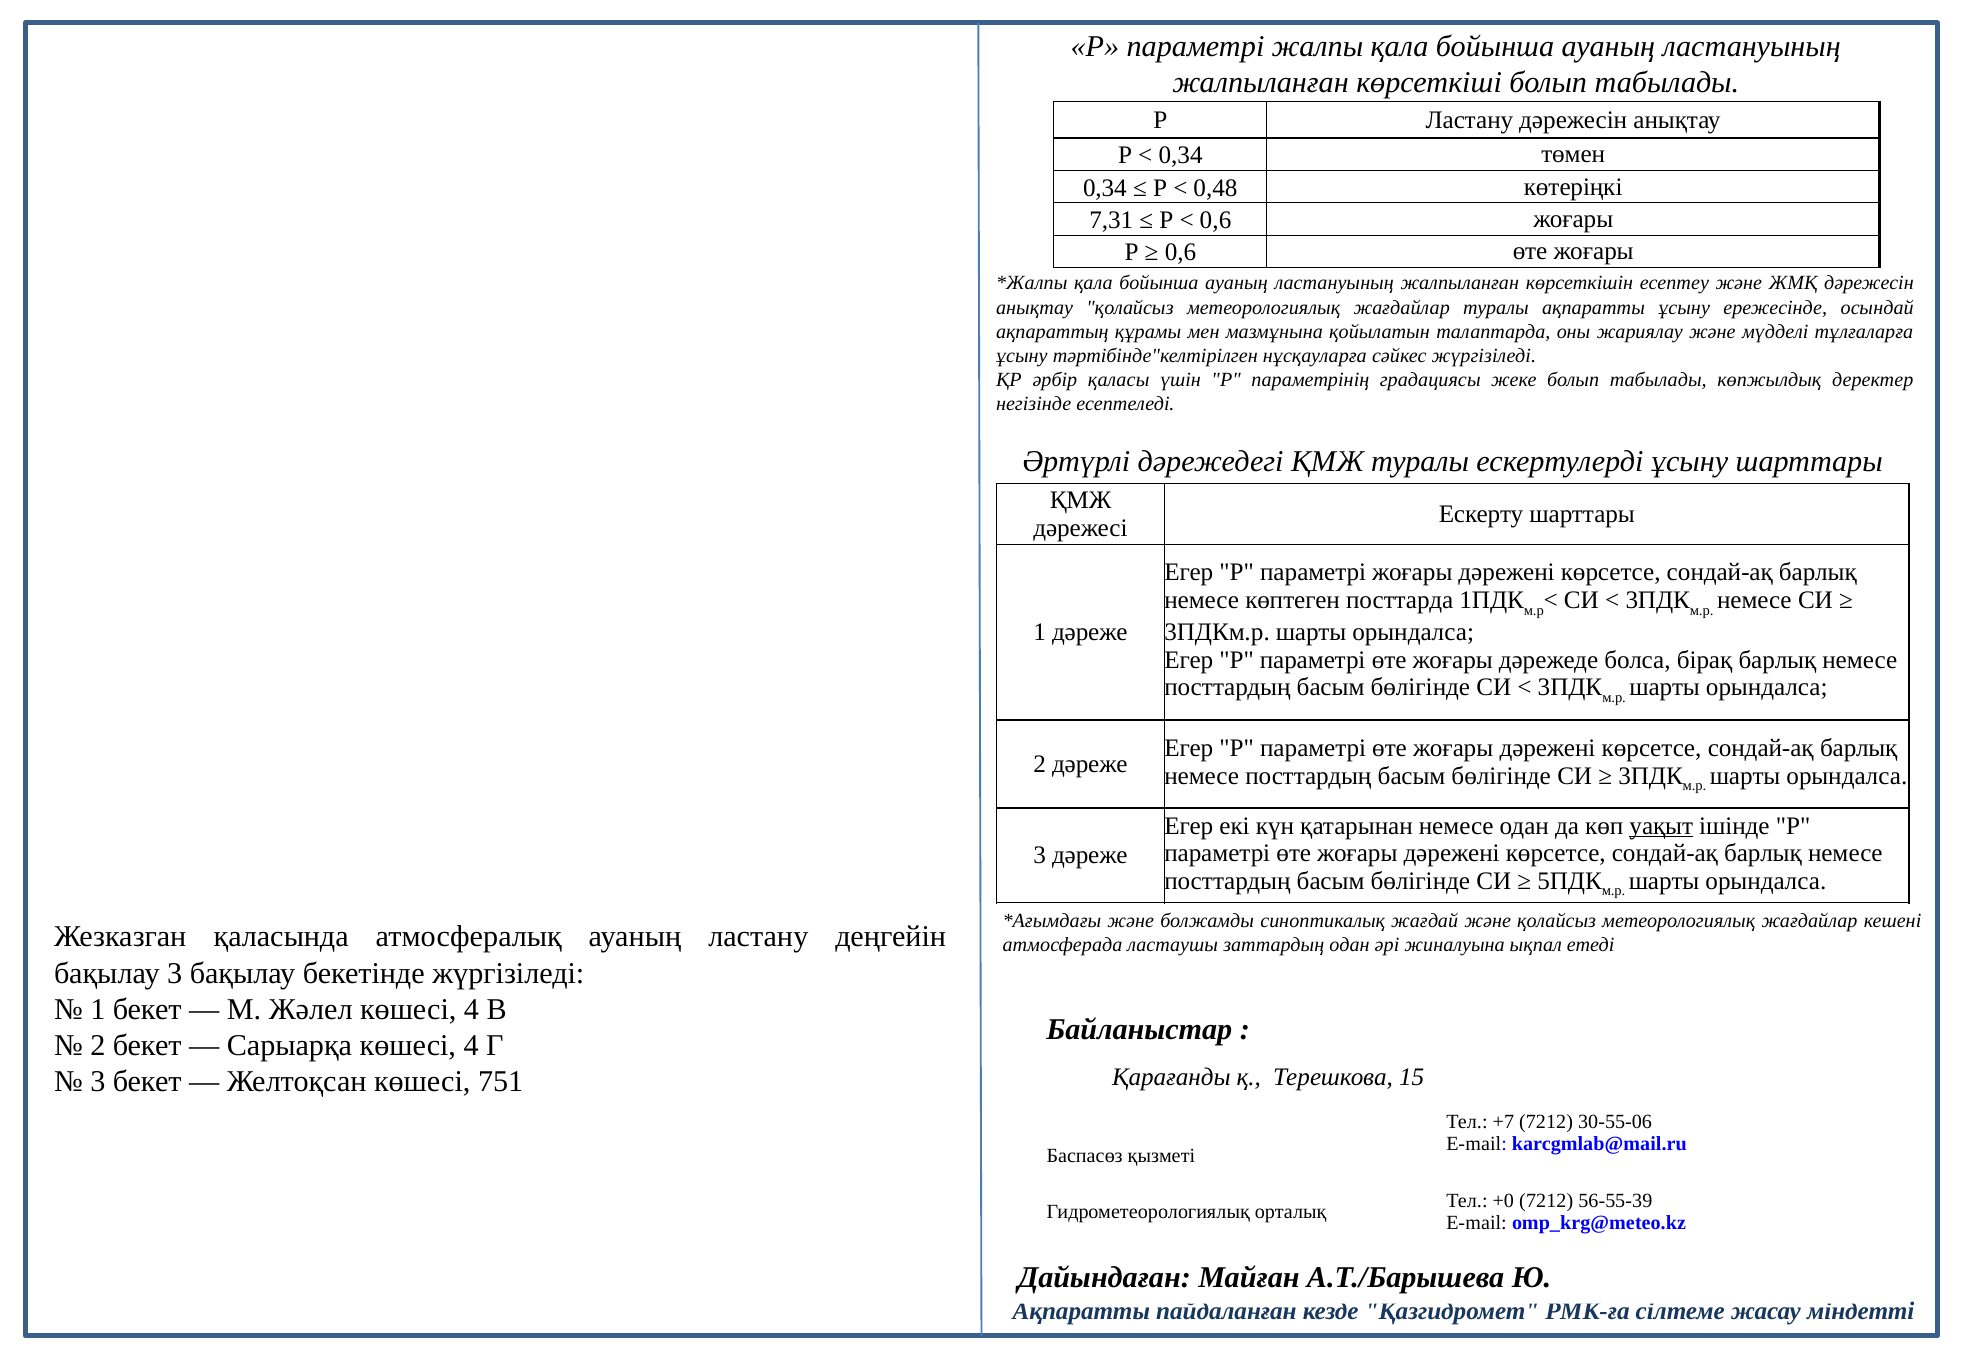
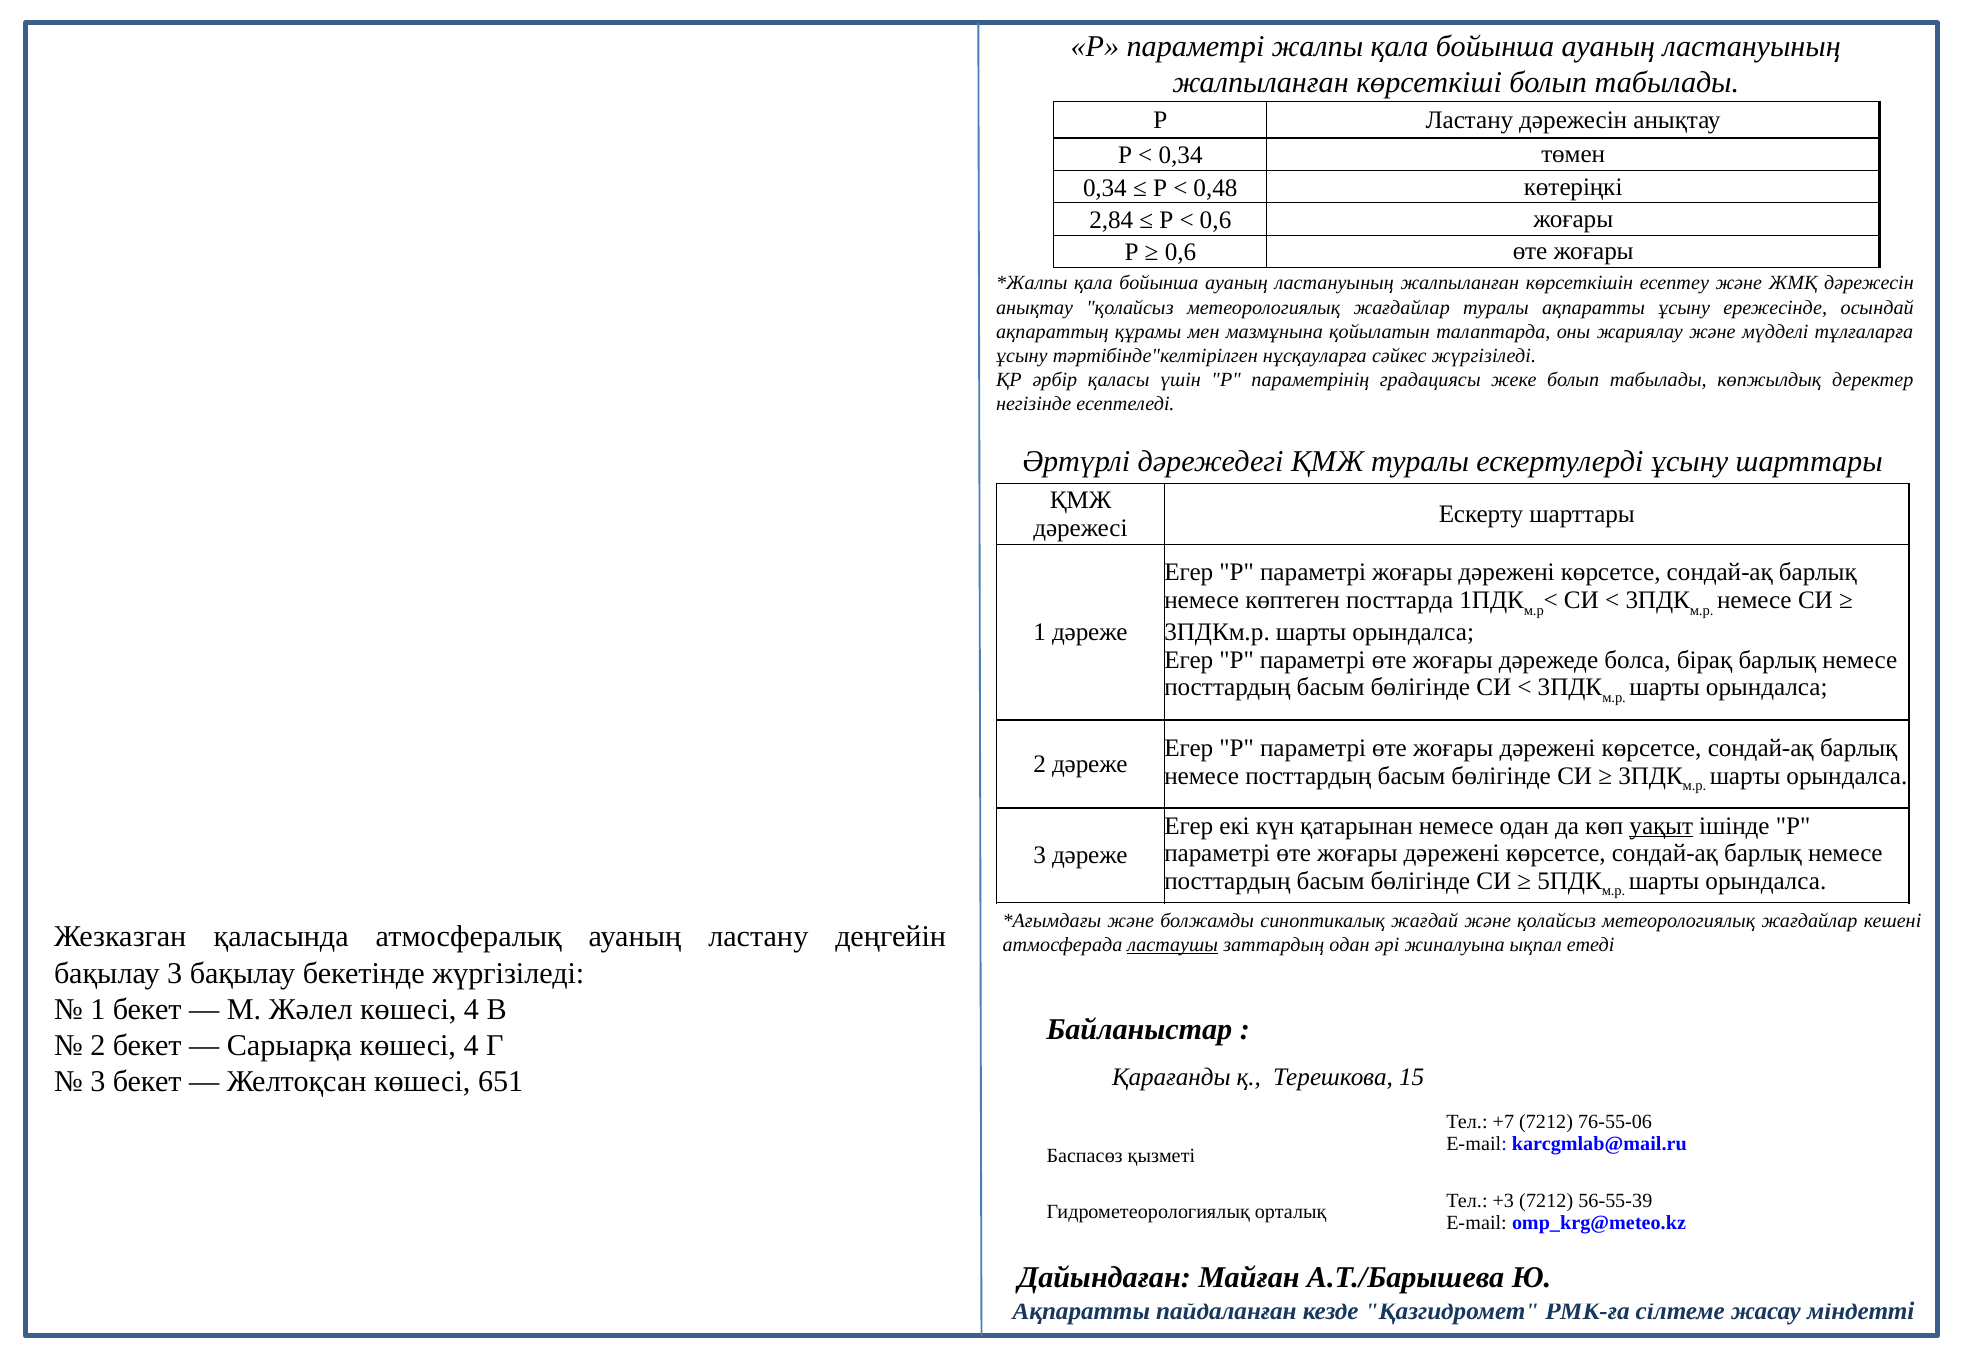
7,31: 7,31 -> 2,84 (1111, 220)
ластаушы underline: none -> present (1173, 945)
751: 751 -> 651 (501, 1082)
30-55-06: 30-55-06 -> 76-55-06 (1615, 1122)
+0: +0 -> +3 (1503, 1200)
